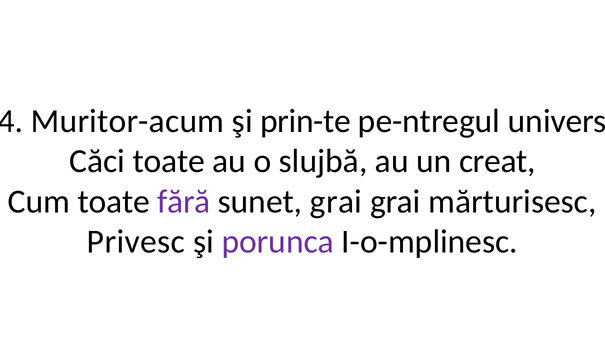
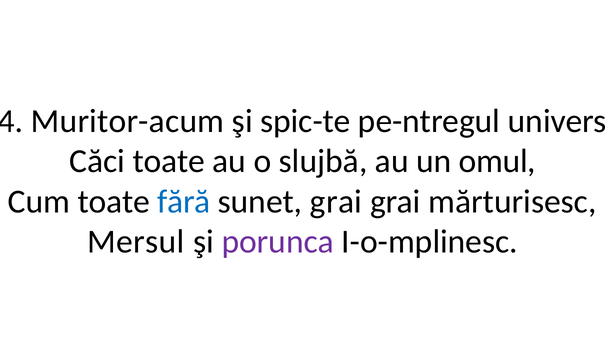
prin-te: prin-te -> spic-te (305, 121)
creat: creat -> omul (497, 161)
fără colour: purple -> blue (184, 202)
Privesc: Privesc -> Mersul (136, 242)
